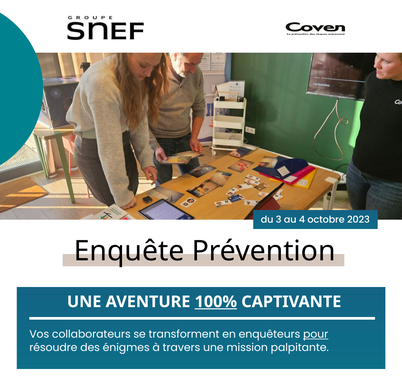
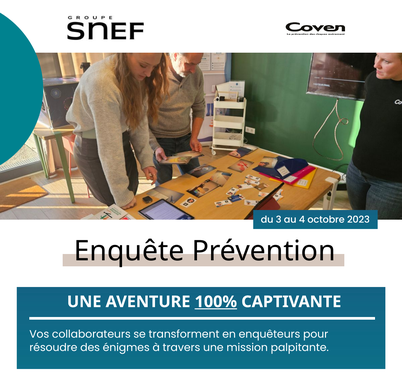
pour underline: present -> none (316, 334)
